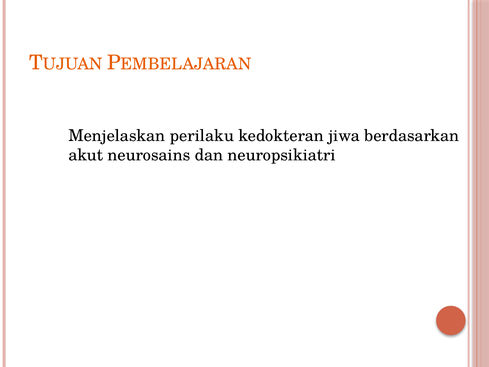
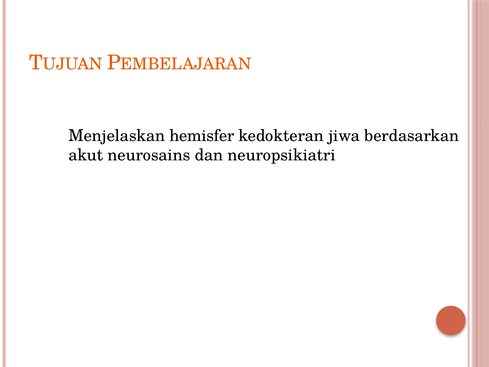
perilaku: perilaku -> hemisfer (202, 136)
